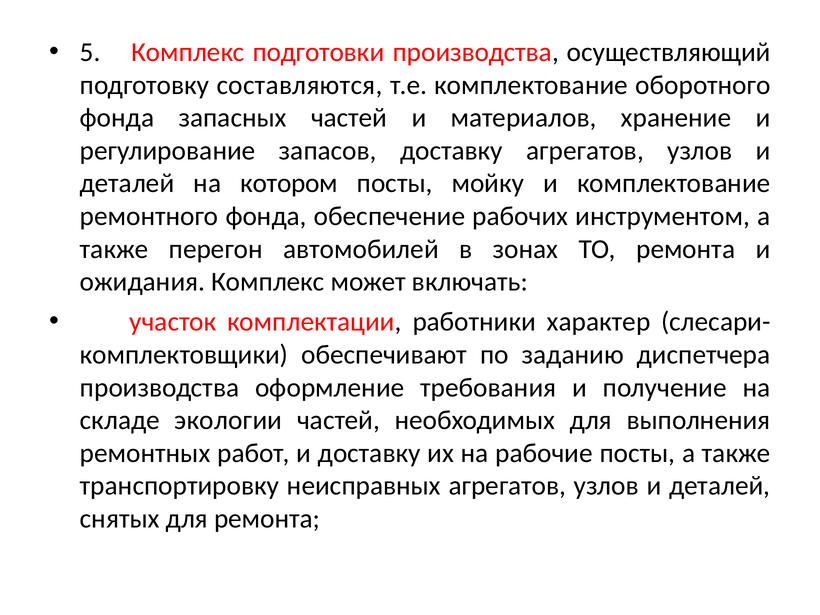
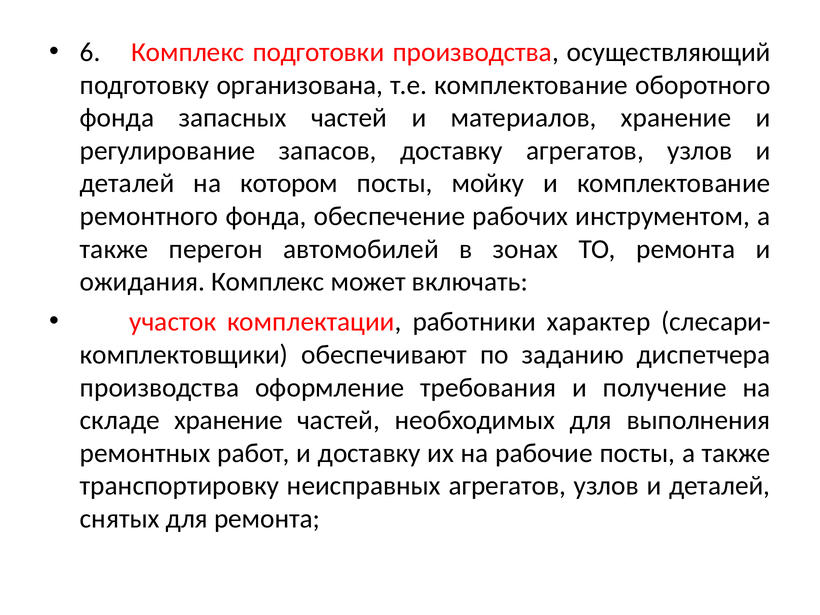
5: 5 -> 6 (90, 52)
составляются: составляются -> организована (300, 85)
складе экологии: экологии -> хранение (229, 420)
